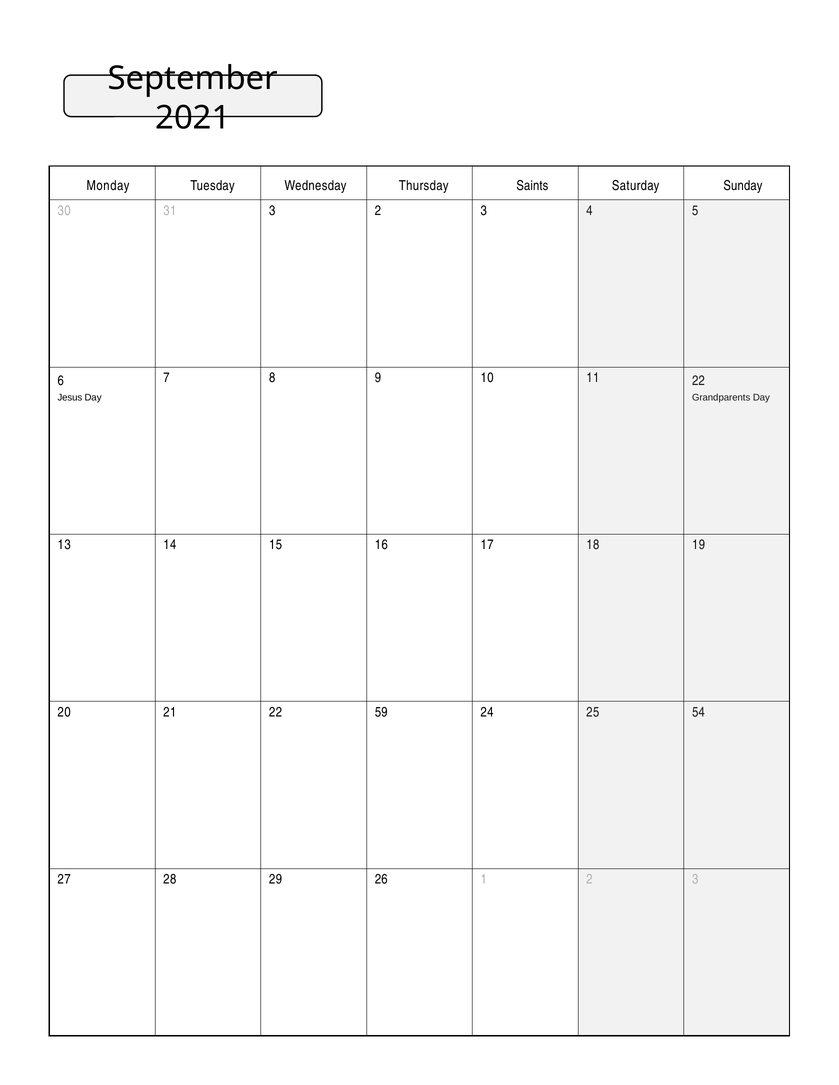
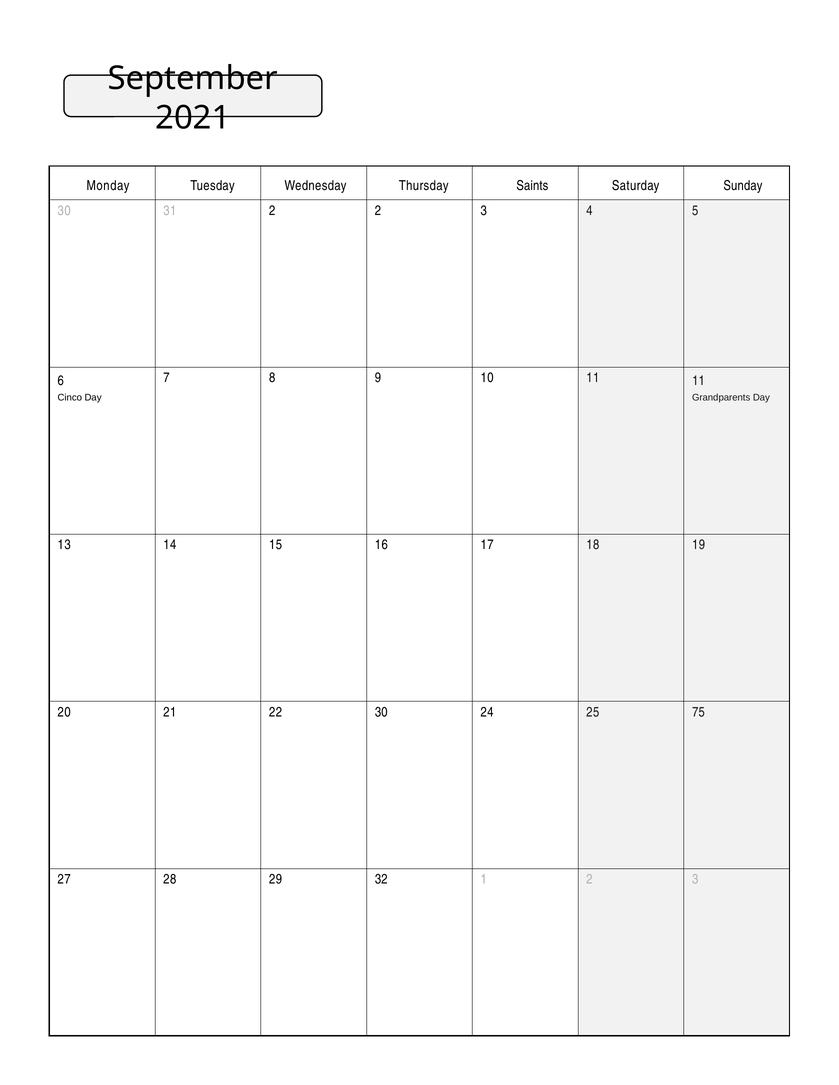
31 3: 3 -> 2 (272, 211)
11 22: 22 -> 11 (698, 381)
Jesus: Jesus -> Cinco (70, 398)
22 59: 59 -> 30 (381, 712)
54: 54 -> 75 (698, 712)
26: 26 -> 32 (381, 880)
